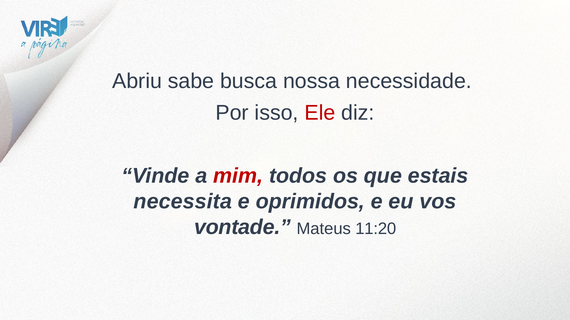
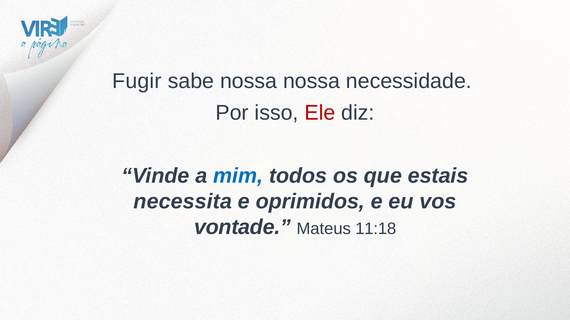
Abriu: Abriu -> Fugir (137, 81)
sabe busca: busca -> nossa (249, 81)
mim colour: red -> blue (238, 176)
11:20: 11:20 -> 11:18 (376, 229)
